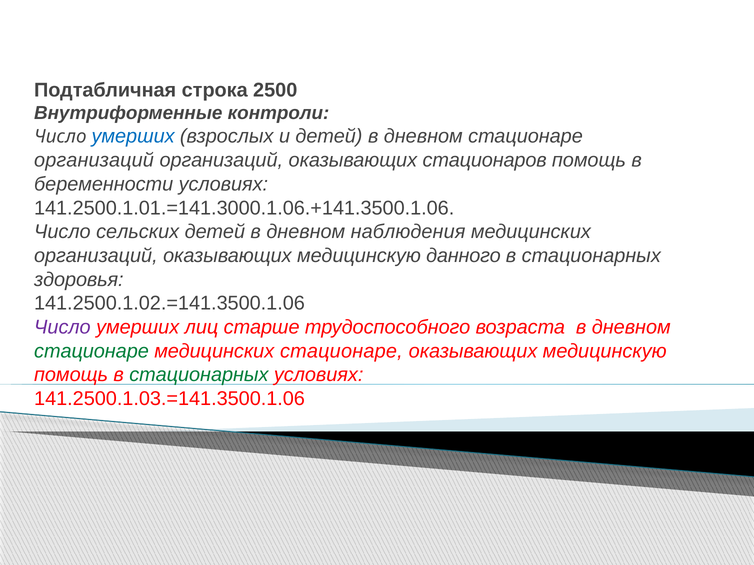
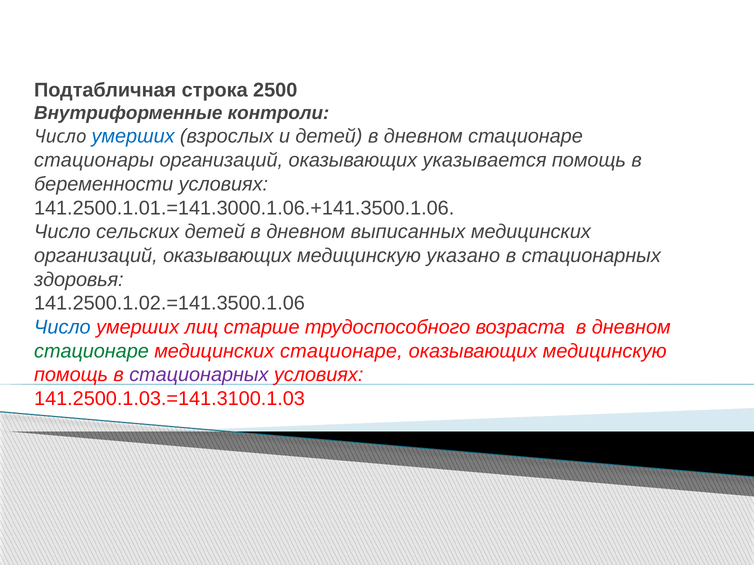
организаций: организаций -> стационары (94, 160)
стационаров: стационаров -> указывается (485, 160)
наблюдения: наблюдения -> выписанных (408, 232)
данного: данного -> указано (463, 256)
Число colour: purple -> blue (62, 327)
стационарных colour: green -> purple (199, 375)
141.2500.1.03.=141.3500.1.06: 141.2500.1.03.=141.3500.1.06 -> 141.2500.1.03.=141.3100.1.03 (170, 399)
